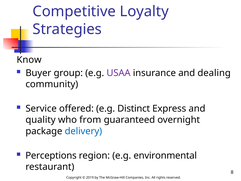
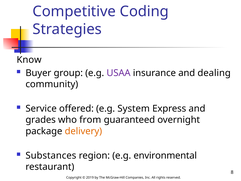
Loyalty: Loyalty -> Coding (144, 11)
Distinct: Distinct -> System (134, 108)
quality: quality -> grades (41, 120)
delivery colour: blue -> orange (83, 131)
Perceptions: Perceptions -> Substances (51, 155)
